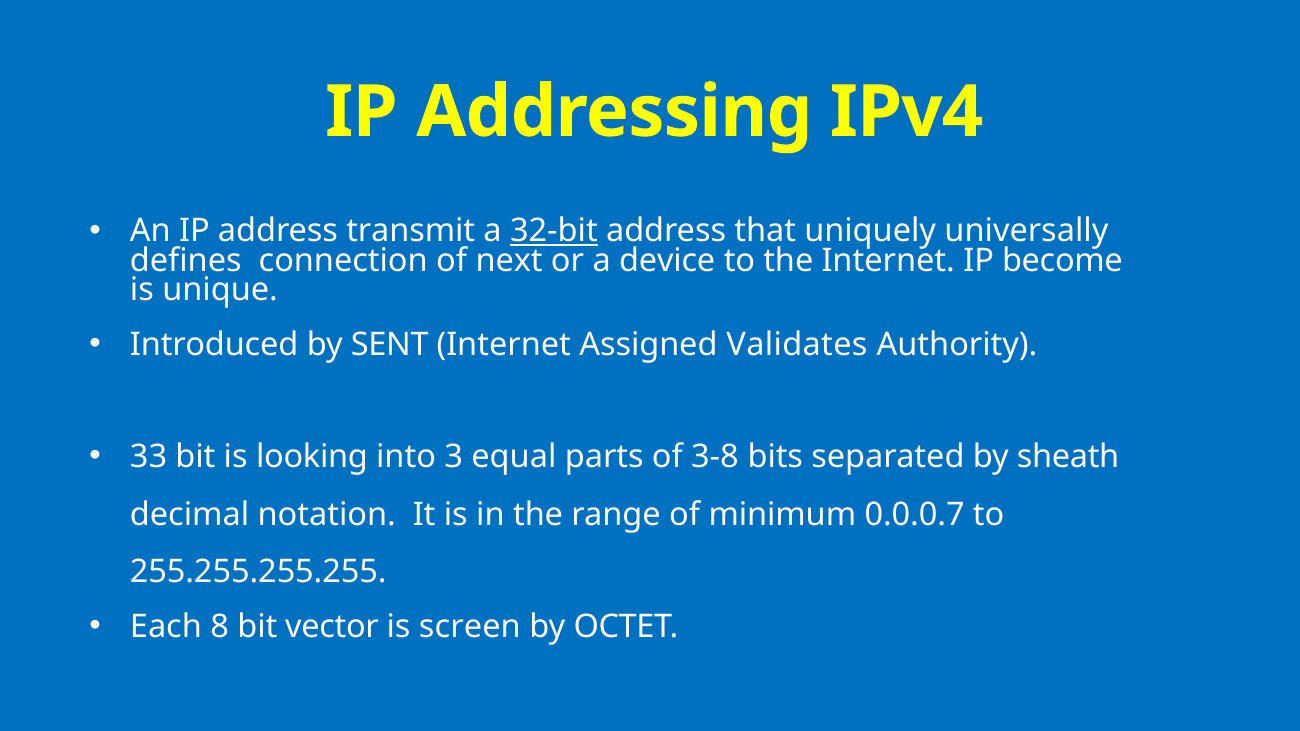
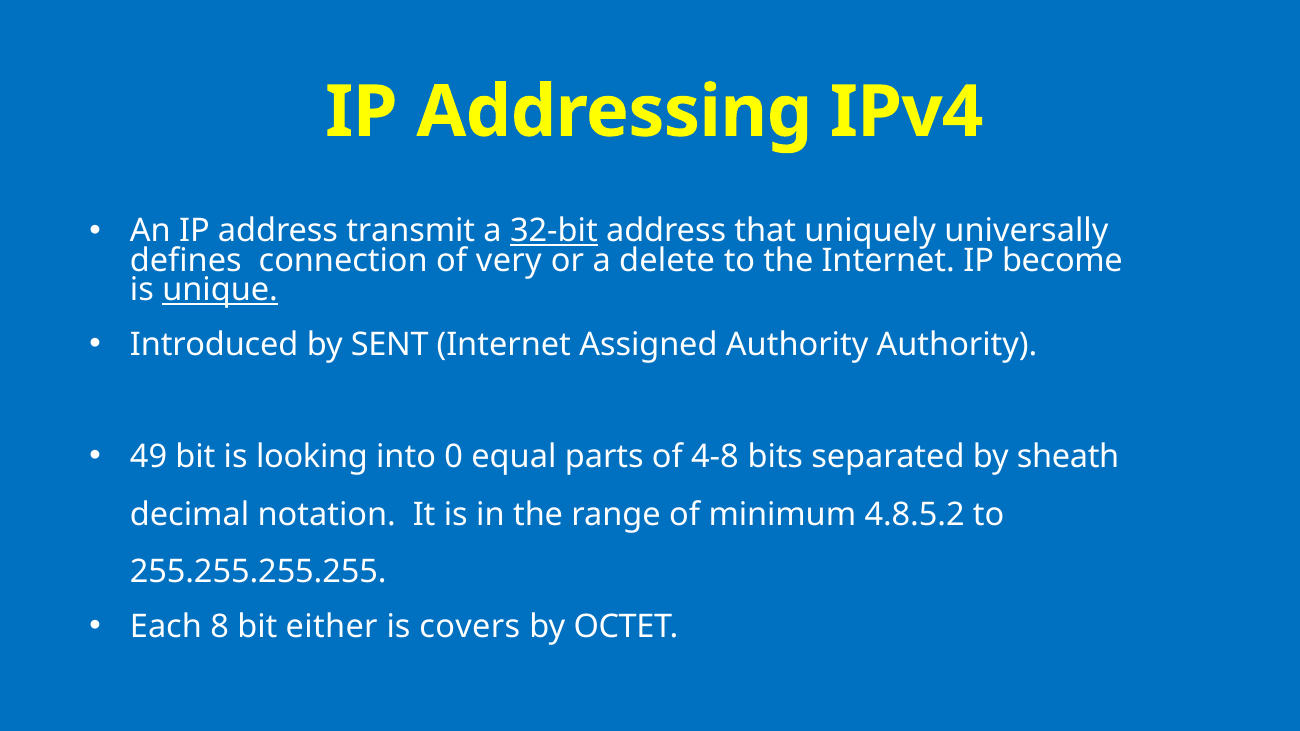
next: next -> very (509, 261)
device: device -> delete (667, 261)
unique underline: none -> present (220, 290)
Assigned Validates: Validates -> Authority (797, 345)
33: 33 -> 49 (149, 457)
3: 3 -> 0 (454, 457)
3-8: 3-8 -> 4-8 (715, 457)
0.0.0.7: 0.0.0.7 -> 4.8.5.2 (915, 515)
vector: vector -> either (332, 627)
screen: screen -> covers (470, 627)
